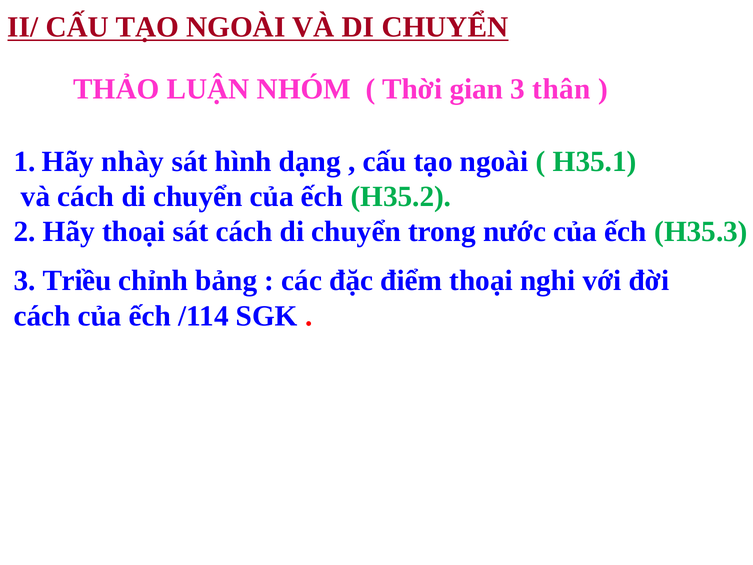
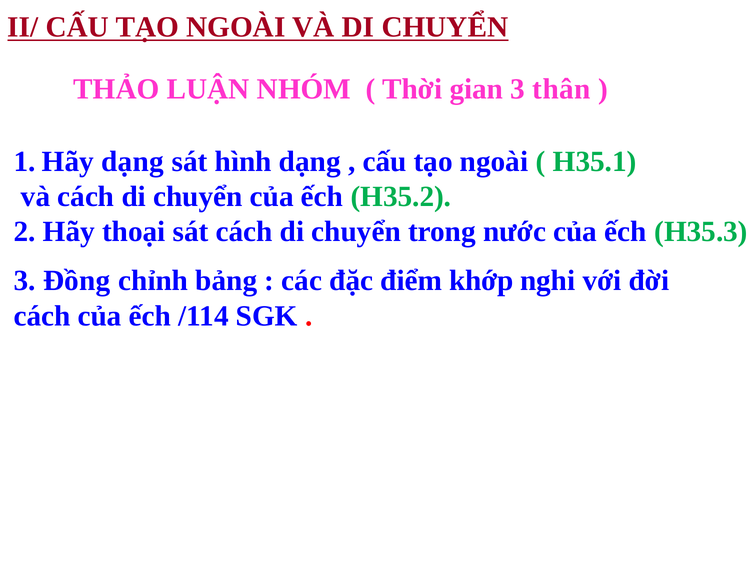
nhày: nhày -> dạng (133, 161)
Triều: Triều -> Đồng (77, 281)
điểm thoại: thoại -> khớp (481, 281)
